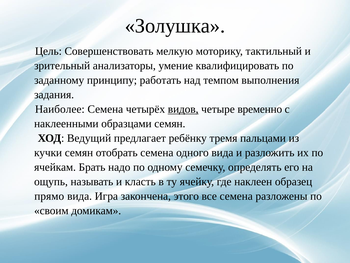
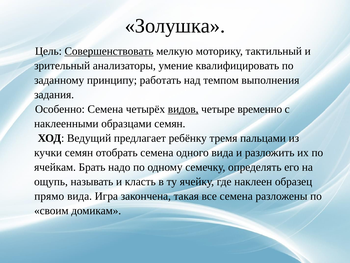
Совершенствовать underline: none -> present (109, 51)
Наиболее: Наиболее -> Особенно (60, 109)
этого: этого -> такая (186, 196)
